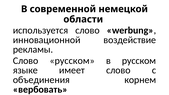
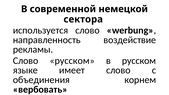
области: области -> сектора (83, 19)
инновационной: инновационной -> направленность (47, 40)
